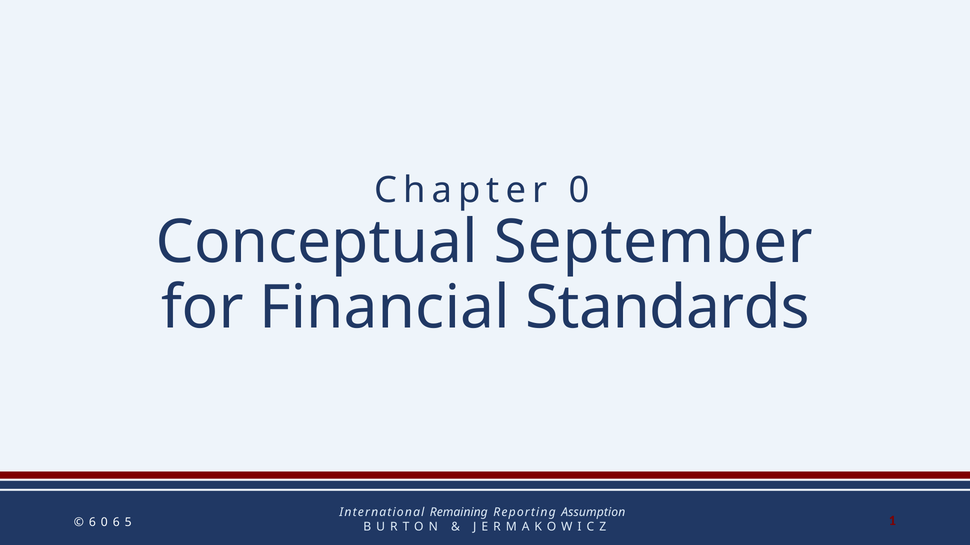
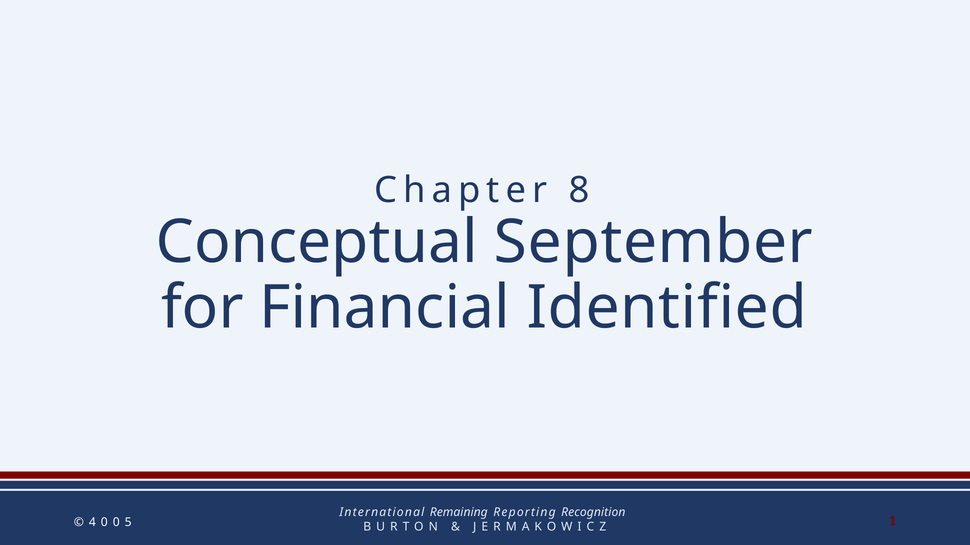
Chapter 0: 0 -> 8 (579, 190)
Standards: Standards -> Identified (667, 308)
Assumption: Assumption -> Recognition (593, 513)
6: 6 -> 4 (92, 523)
6: 6 -> 0 (116, 523)
